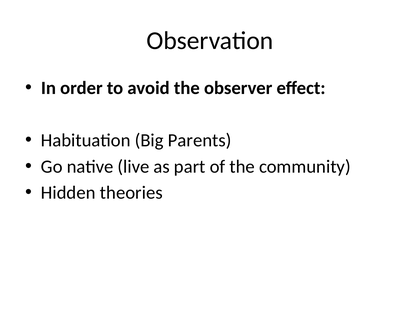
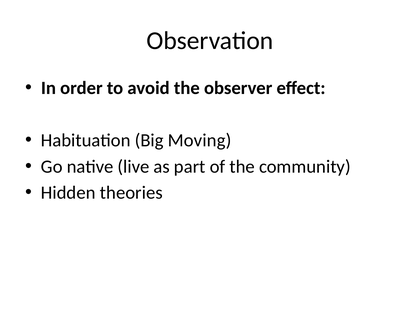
Parents: Parents -> Moving (200, 140)
